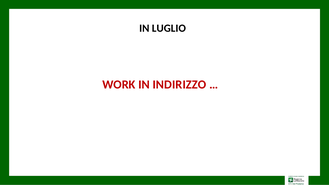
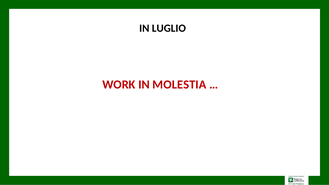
INDIRIZZO: INDIRIZZO -> MOLESTIA (179, 85)
